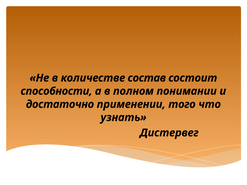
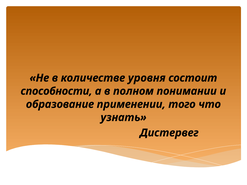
состав: состав -> уровня (147, 78)
достаточно: достаточно -> образование (60, 104)
